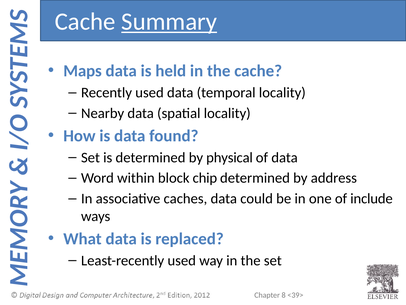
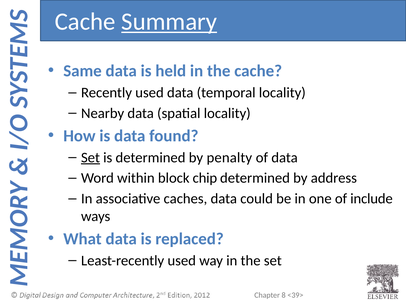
Maps: Maps -> Same (82, 71)
Set underline: none -> present (90, 157)
physical: physical -> penalty (229, 157)
